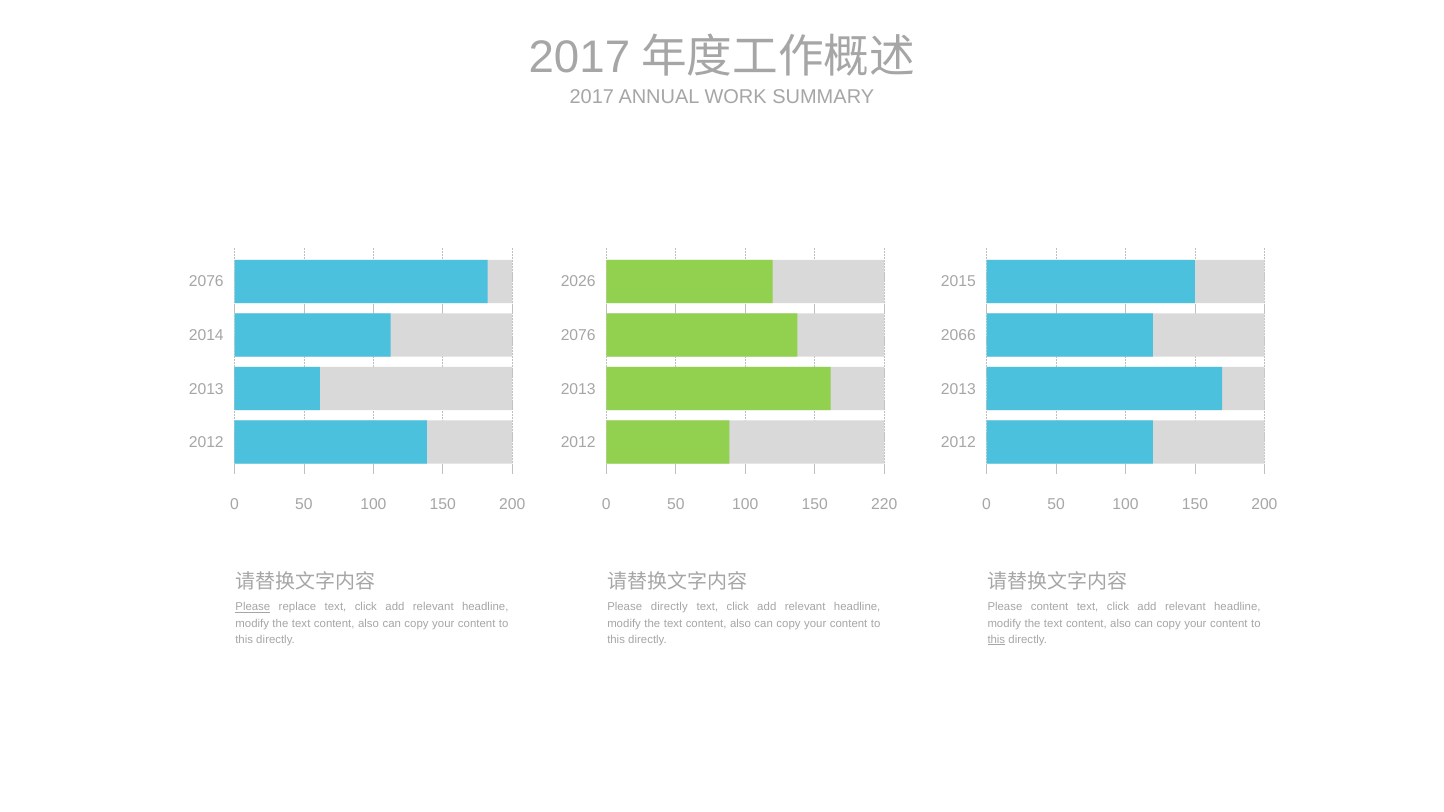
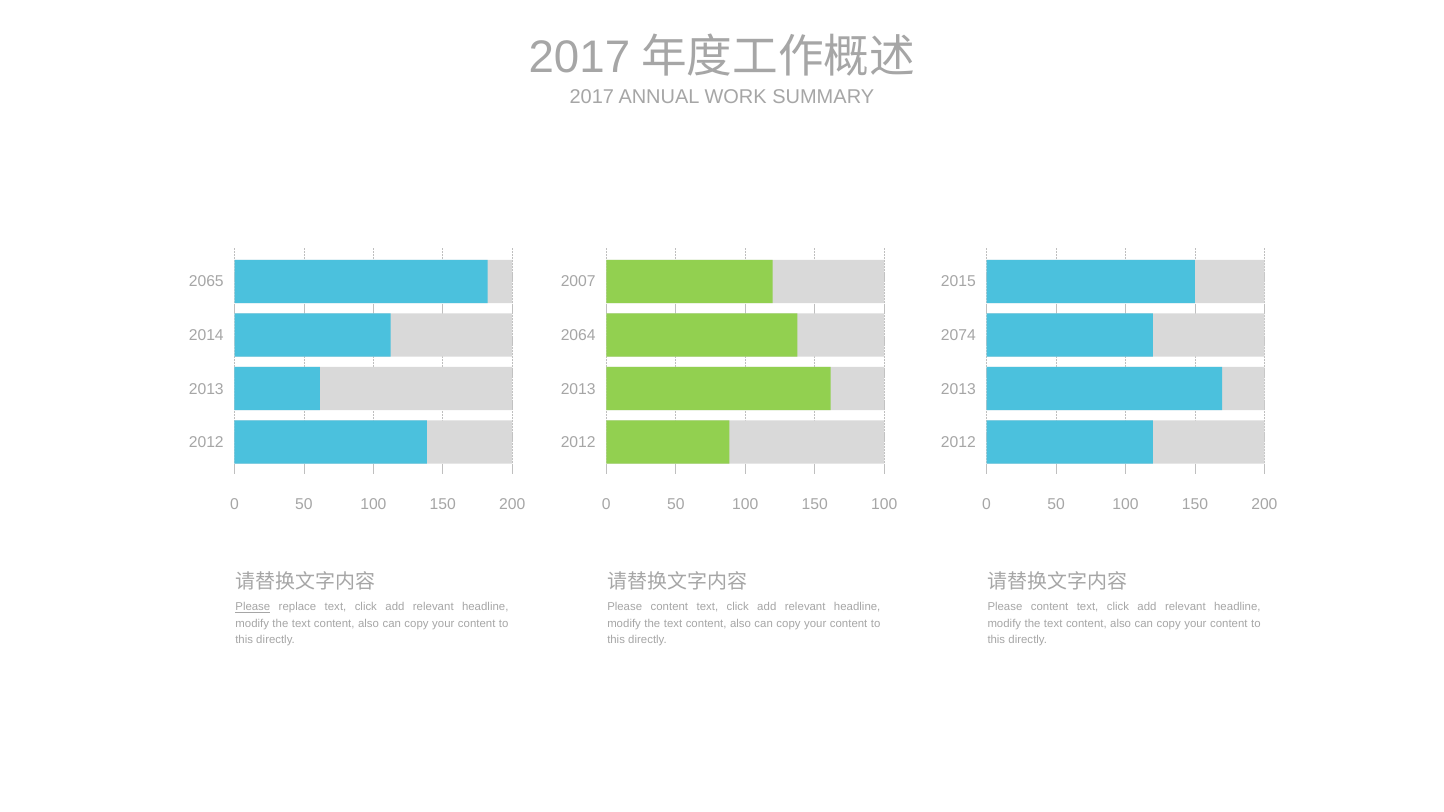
2076: 2076 -> 2065 (206, 282)
2026: 2026 -> 2007 (578, 282)
2076: 2076 -> 2064 (578, 335)
2066: 2066 -> 2074 (958, 335)
50 220: 220 -> 100 (884, 505)
directly: directly -> content (669, 607)
this underline: present -> none (996, 640)
